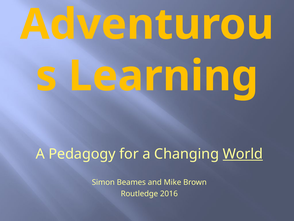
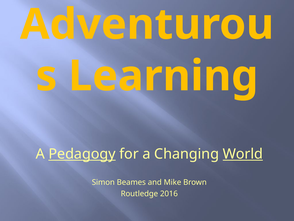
Pedagogy underline: none -> present (82, 154)
